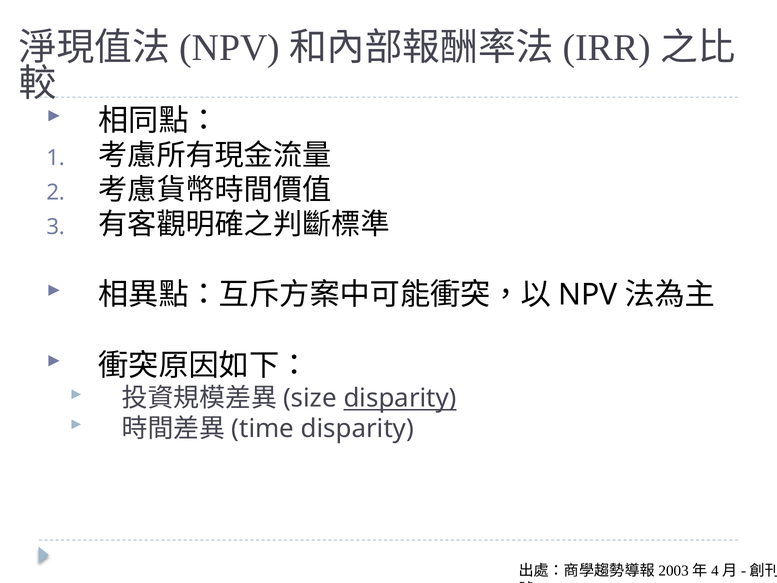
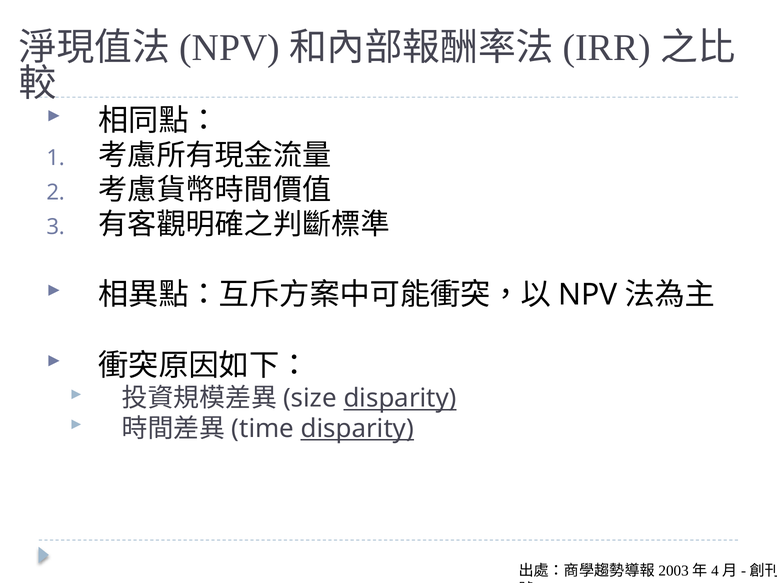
disparity underline: none -> present (357, 428)
